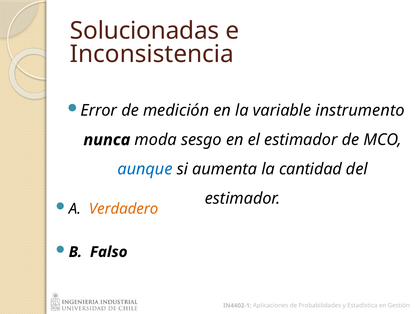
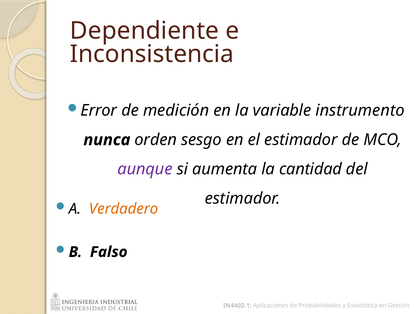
Solucionadas: Solucionadas -> Dependiente (144, 31)
moda: moda -> orden (156, 140)
aunque colour: blue -> purple (145, 169)
